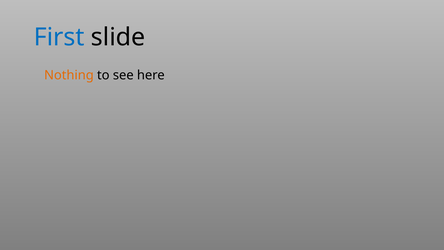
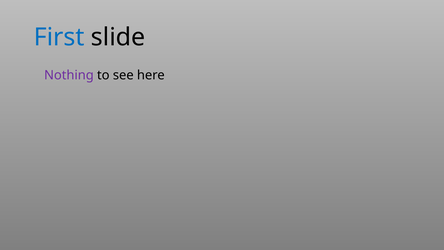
Nothing colour: orange -> purple (69, 75)
